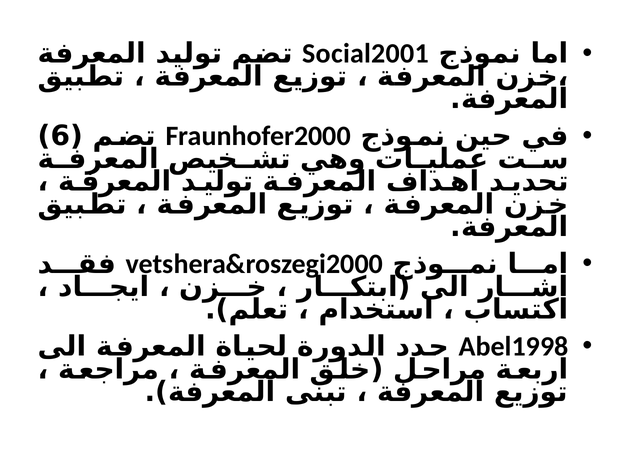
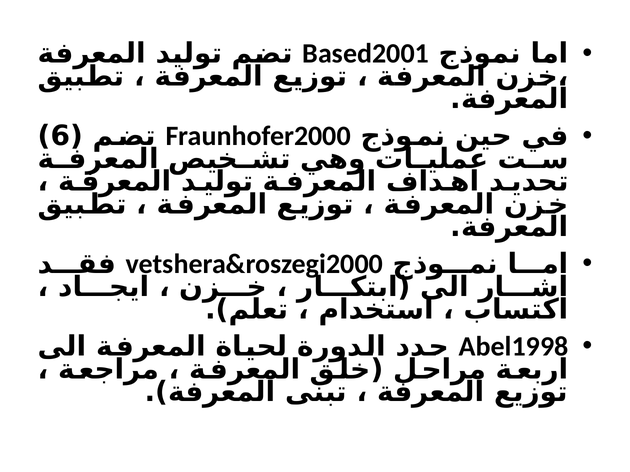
Social2001: Social2001 -> Based2001 (366, 54)
